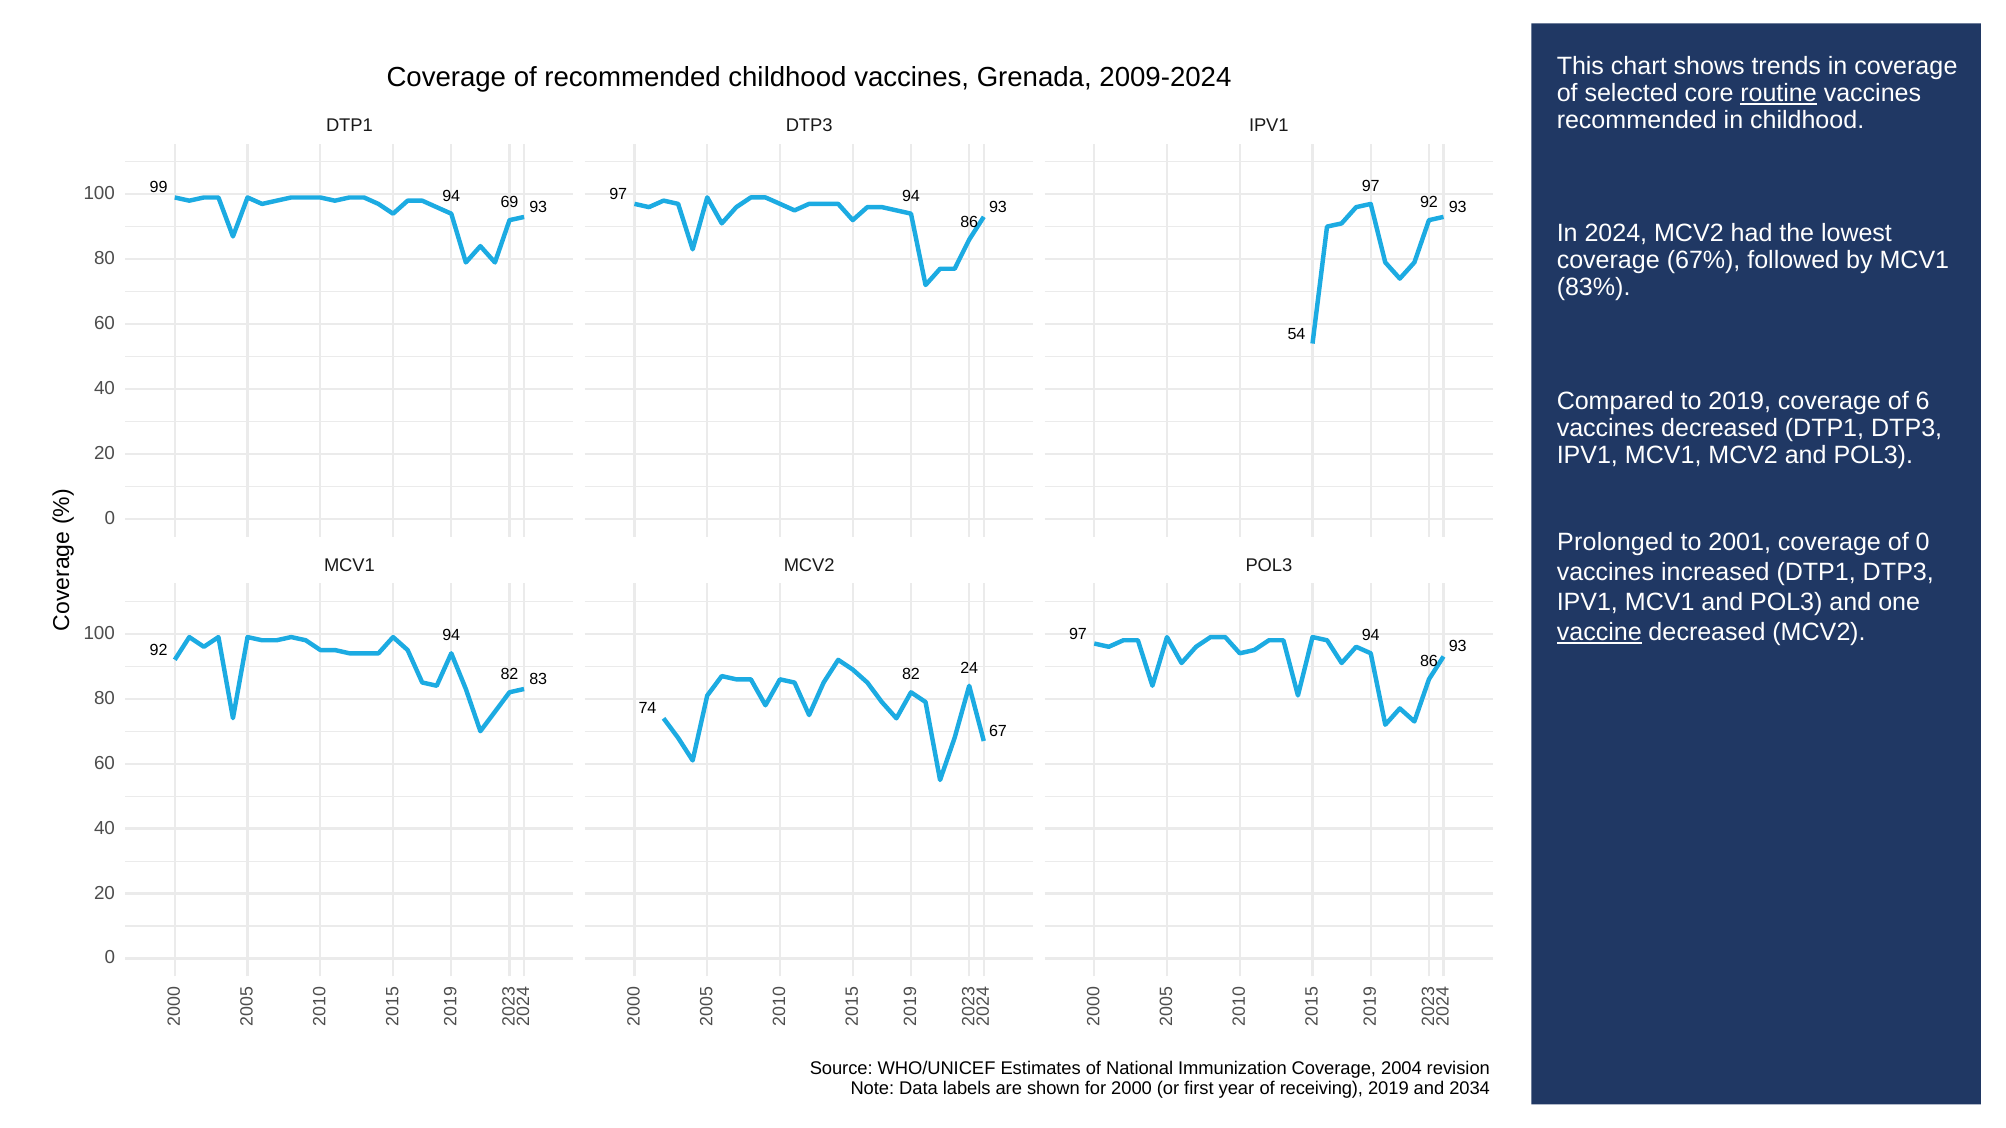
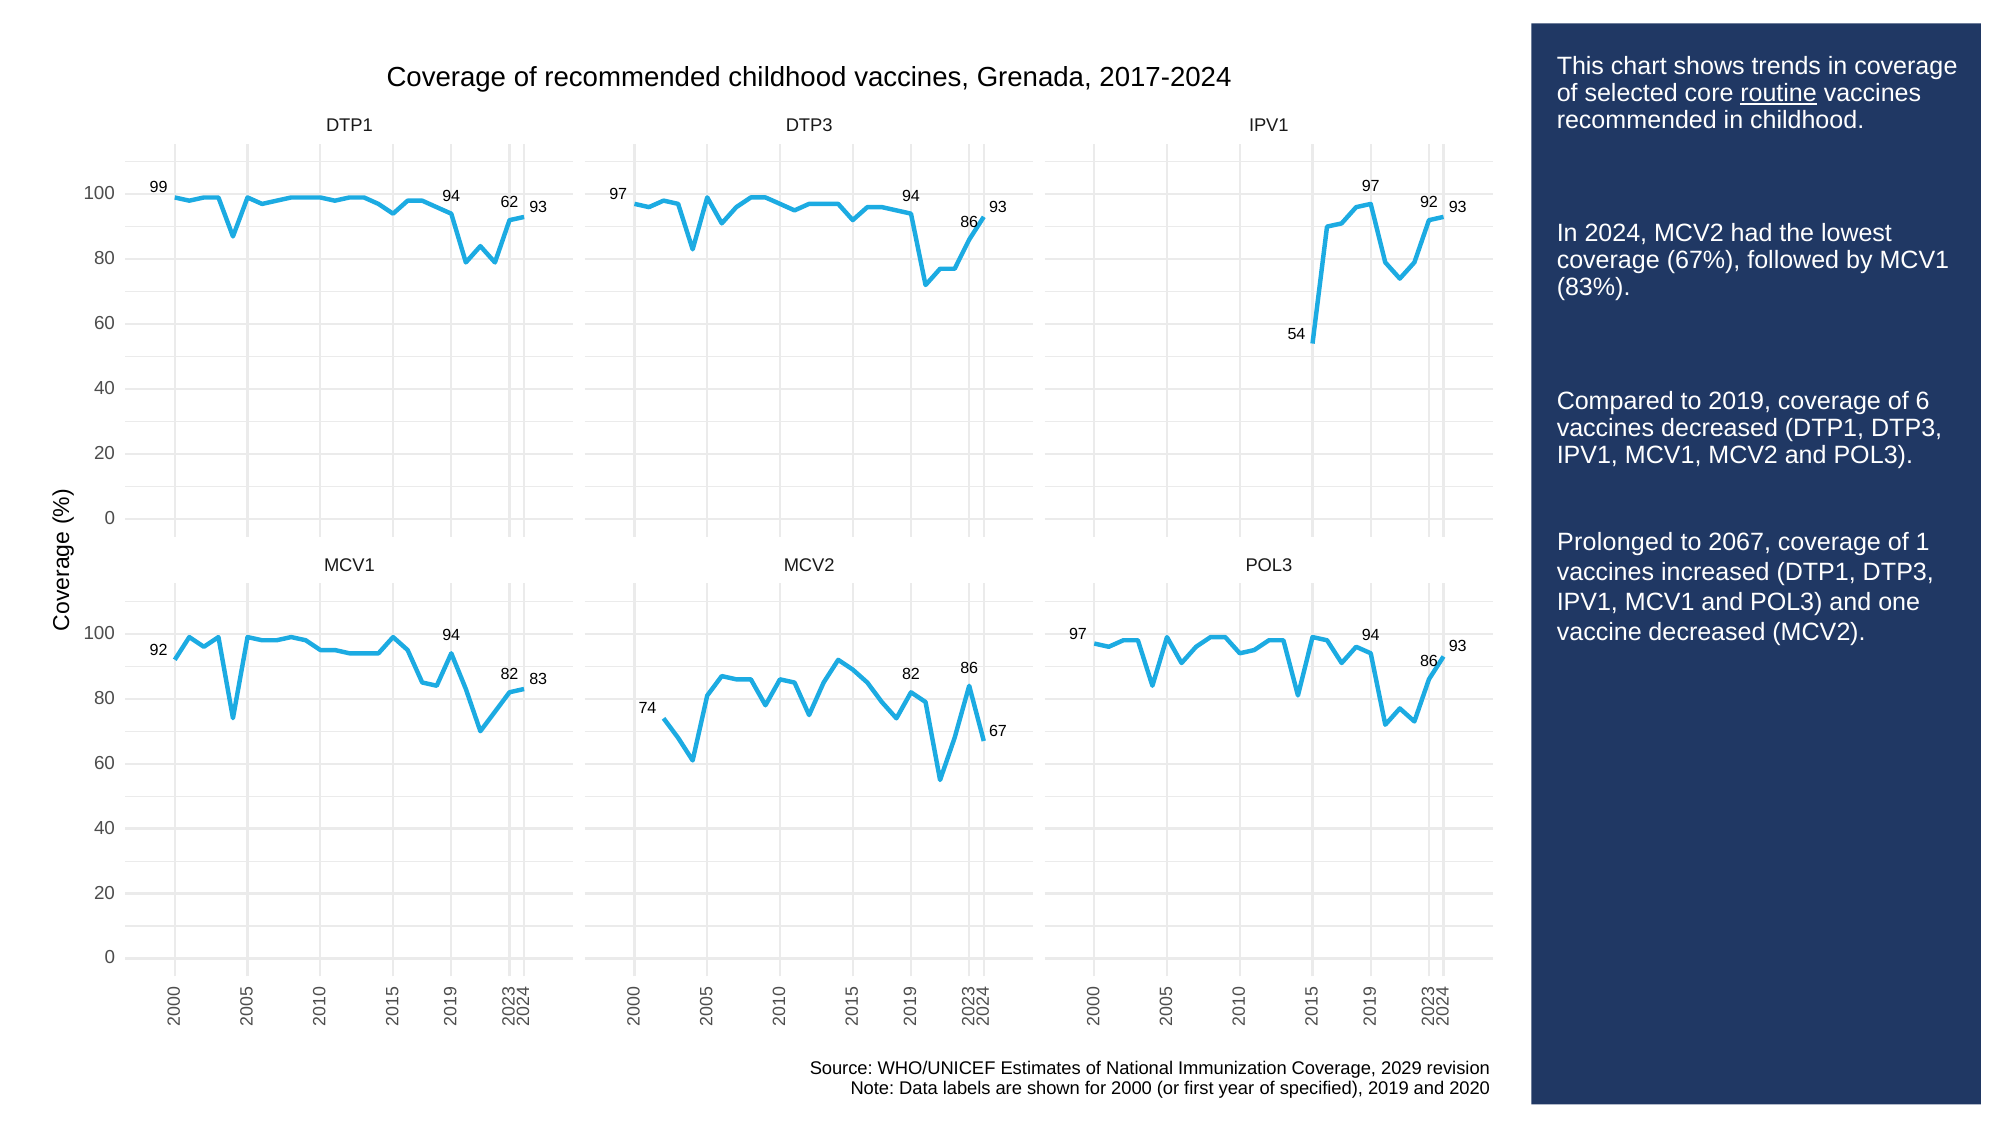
2009-2024: 2009-2024 -> 2017-2024 (1165, 78)
69: 69 -> 62 (509, 202)
2001: 2001 -> 2067 (1740, 542)
of 0: 0 -> 1 (1923, 542)
vaccine underline: present -> none (1599, 633)
82 24: 24 -> 86 (969, 668)
2004: 2004 -> 2029 (1402, 1069)
receiving: receiving -> specified (1321, 1089)
2034: 2034 -> 2020 (1470, 1089)
